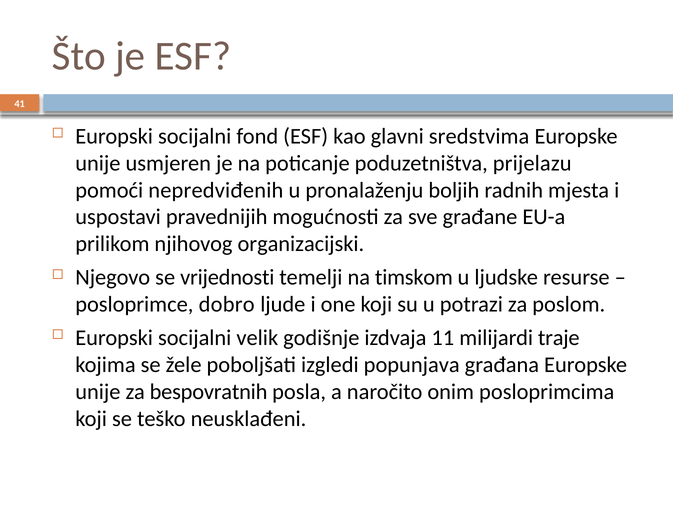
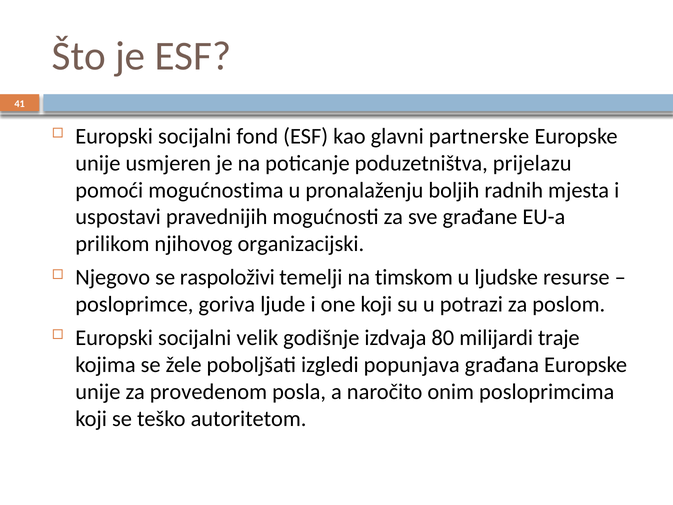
sredstvima: sredstvima -> partnerske (479, 136)
nepredviđenih: nepredviđenih -> mogućnostima (216, 190)
vrijednosti: vrijednosti -> raspoloživi (227, 277)
dobro: dobro -> goriva (227, 304)
11: 11 -> 80 (443, 338)
bespovratnih: bespovratnih -> provedenom (208, 392)
neusklađeni: neusklađeni -> autoritetom (249, 418)
